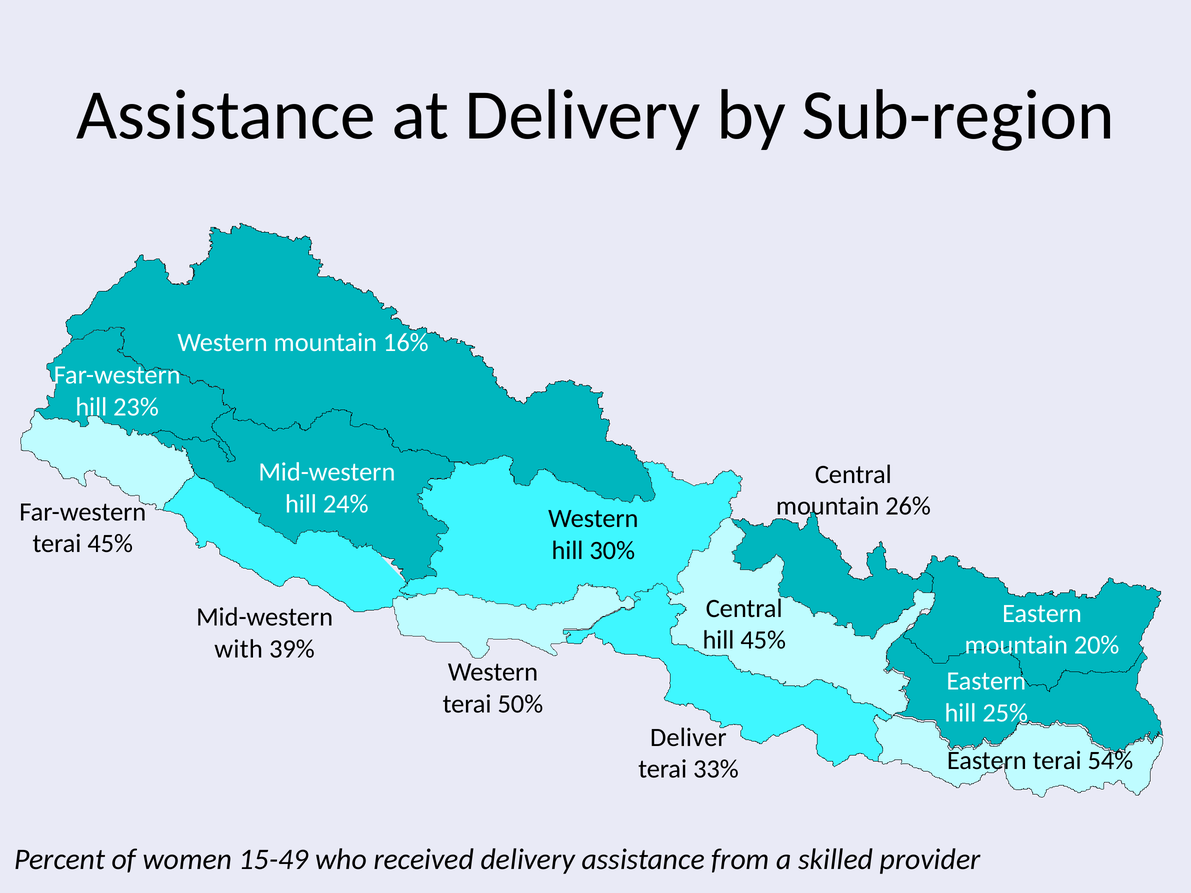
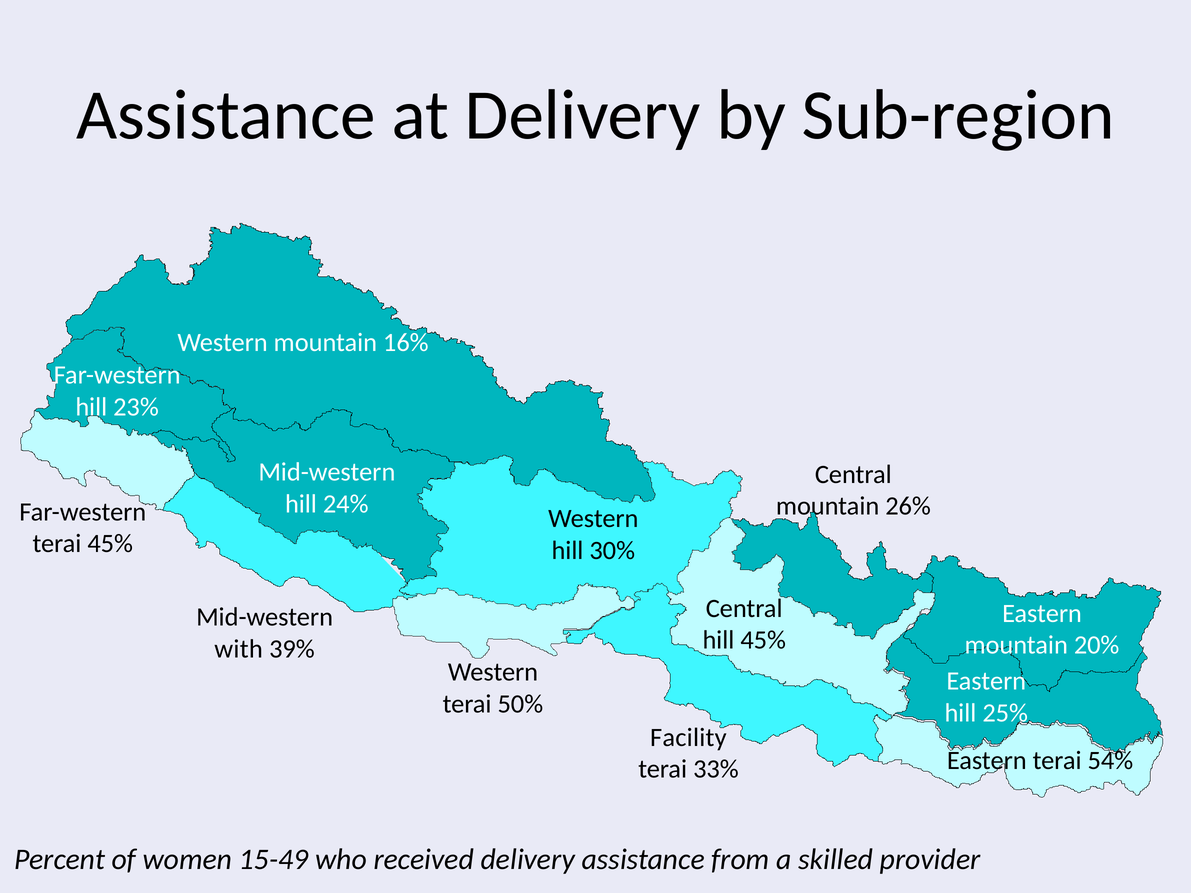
Deliver: Deliver -> Facility (688, 738)
